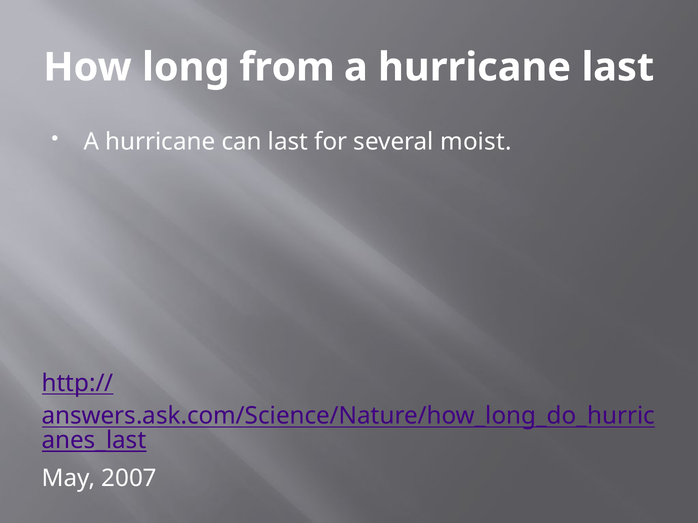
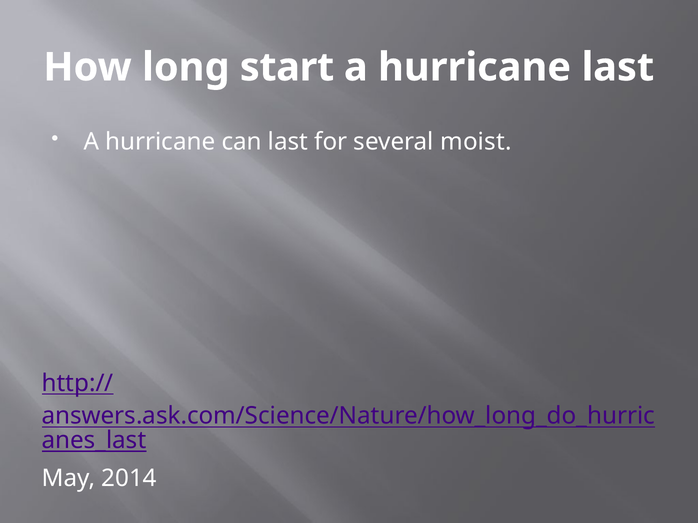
from: from -> start (287, 67)
2007: 2007 -> 2014 (129, 479)
